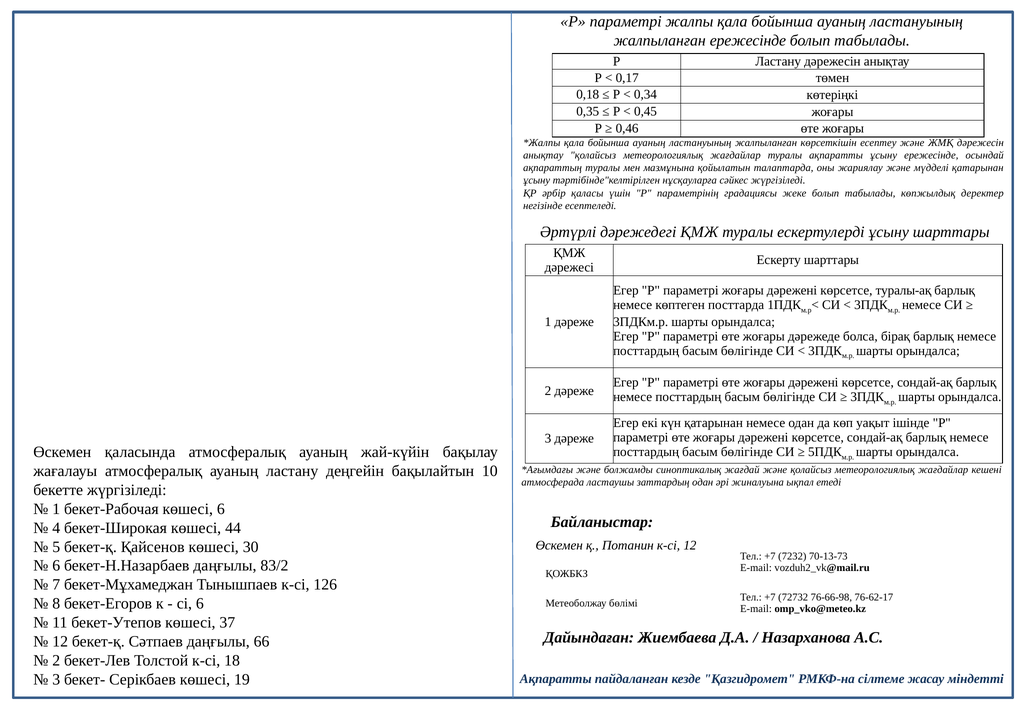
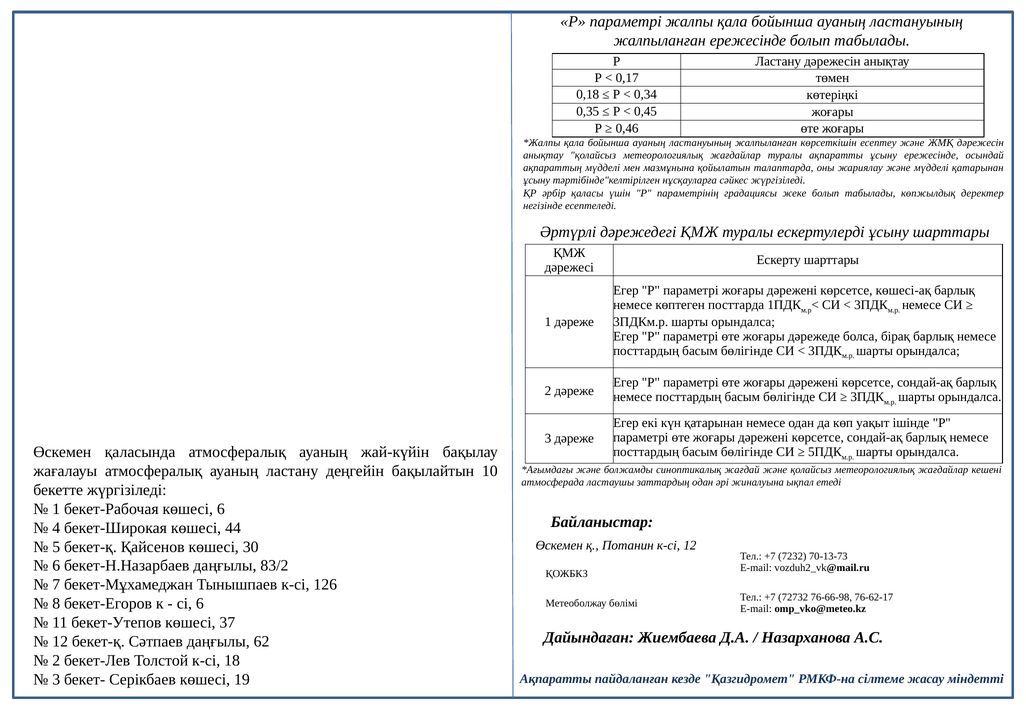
ақпараттың туралы: туралы -> мүдделі (603, 168)
туралы-ақ: туралы-ақ -> көшесі-ақ (903, 291)
66: 66 -> 62 (262, 642)
